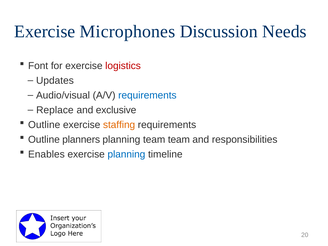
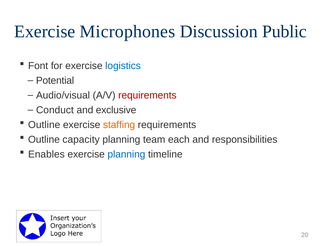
Needs: Needs -> Public (284, 32)
logistics colour: red -> blue (123, 66)
Updates: Updates -> Potential (55, 81)
requirements colour: blue -> red (147, 95)
Replace: Replace -> Conduct (55, 110)
planners: planners -> capacity (81, 140)
team team: team -> each (179, 140)
